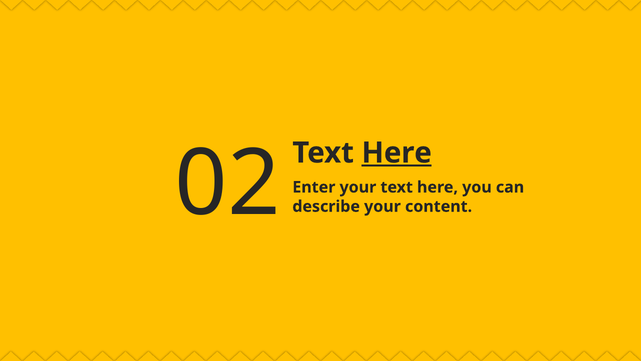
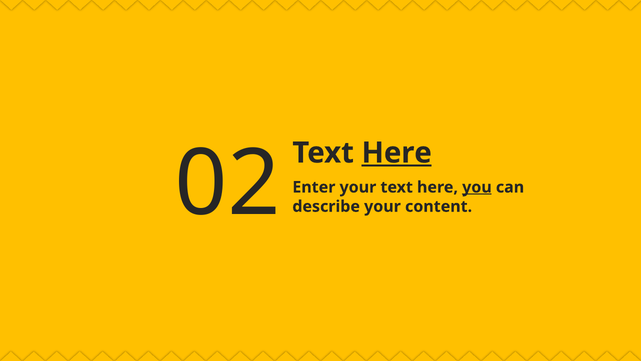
you underline: none -> present (477, 187)
